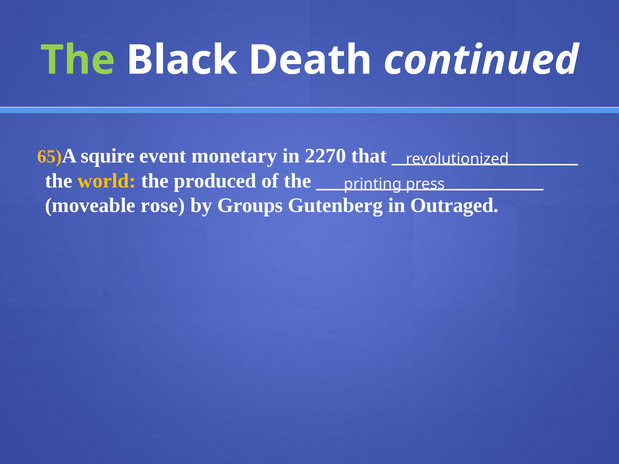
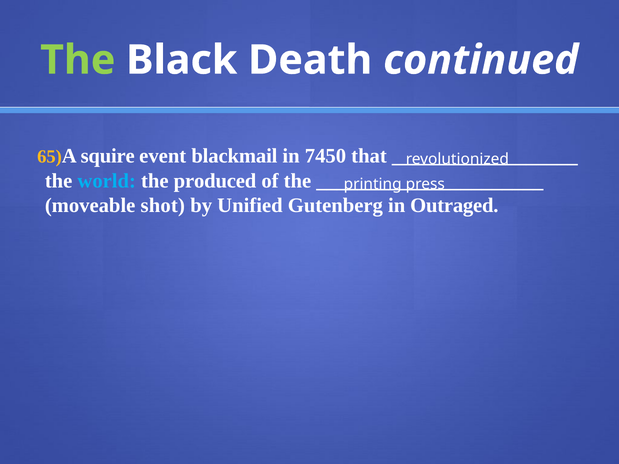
monetary: monetary -> blackmail (234, 156)
2270: 2270 -> 7450 (325, 156)
world colour: yellow -> light blue (107, 181)
rose: rose -> shot (163, 206)
Groups: Groups -> Unified (250, 206)
